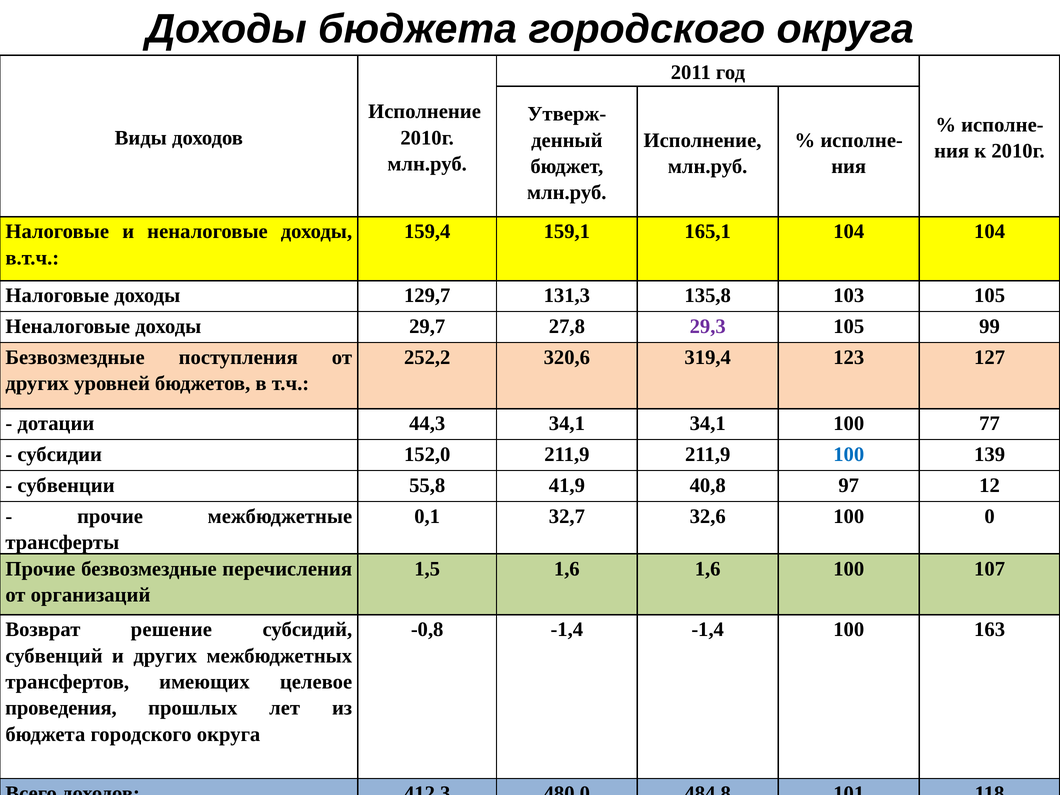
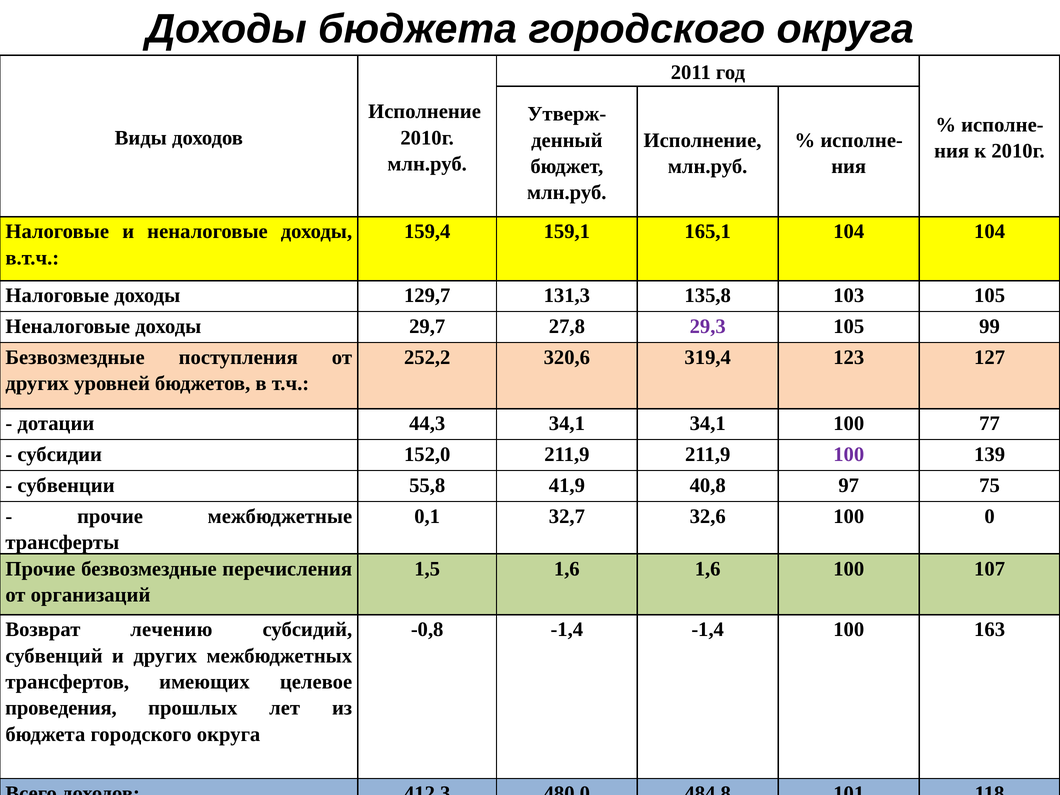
100 colour: blue -> purple (849, 455)
12: 12 -> 75 (990, 485)
решение: решение -> лечению (171, 630)
